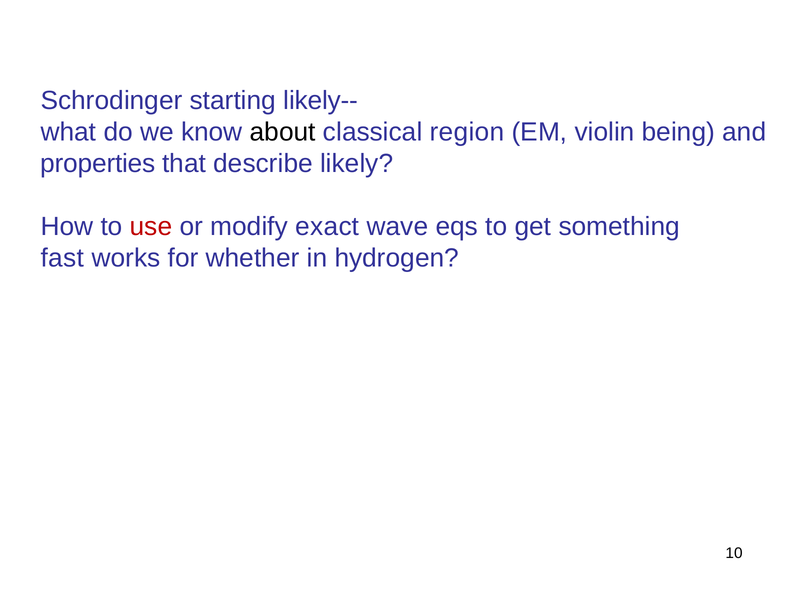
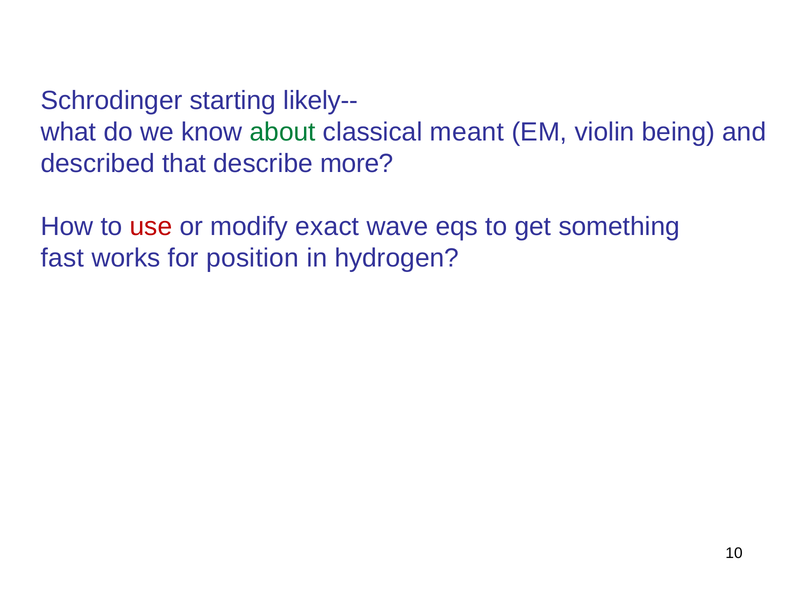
about colour: black -> green (283, 132)
region: region -> meant (467, 132)
properties: properties -> described (98, 164)
likely: likely -> more (357, 164)
whether: whether -> position (253, 259)
